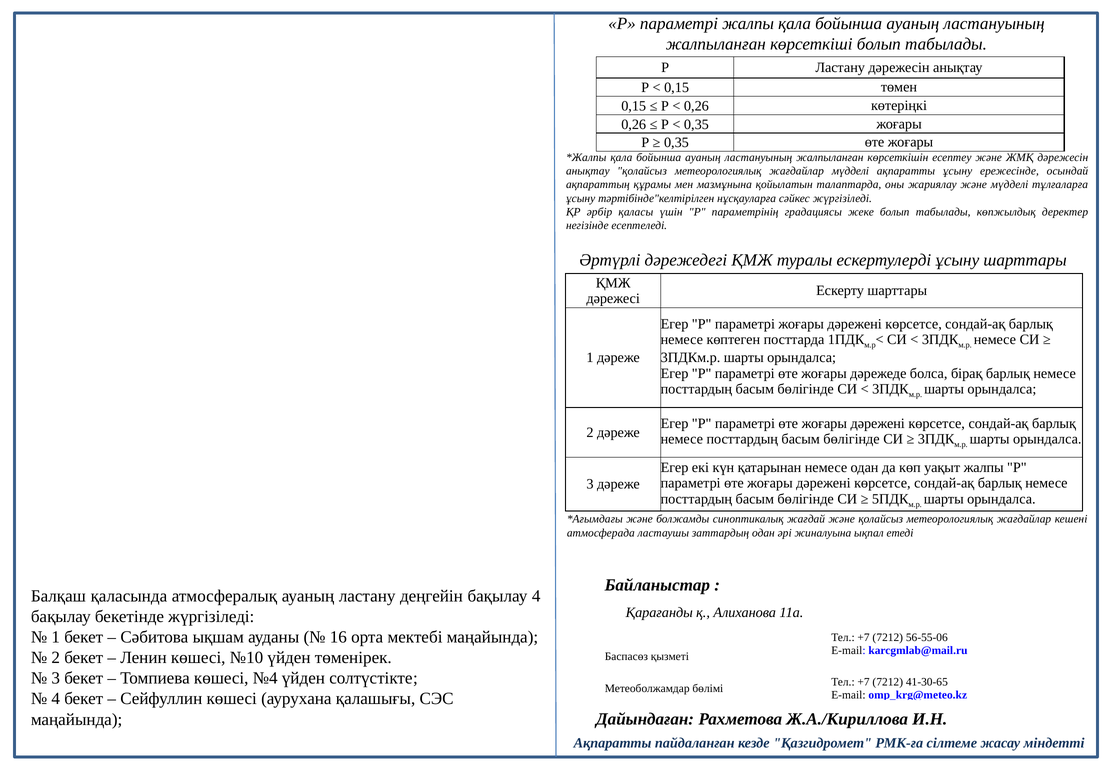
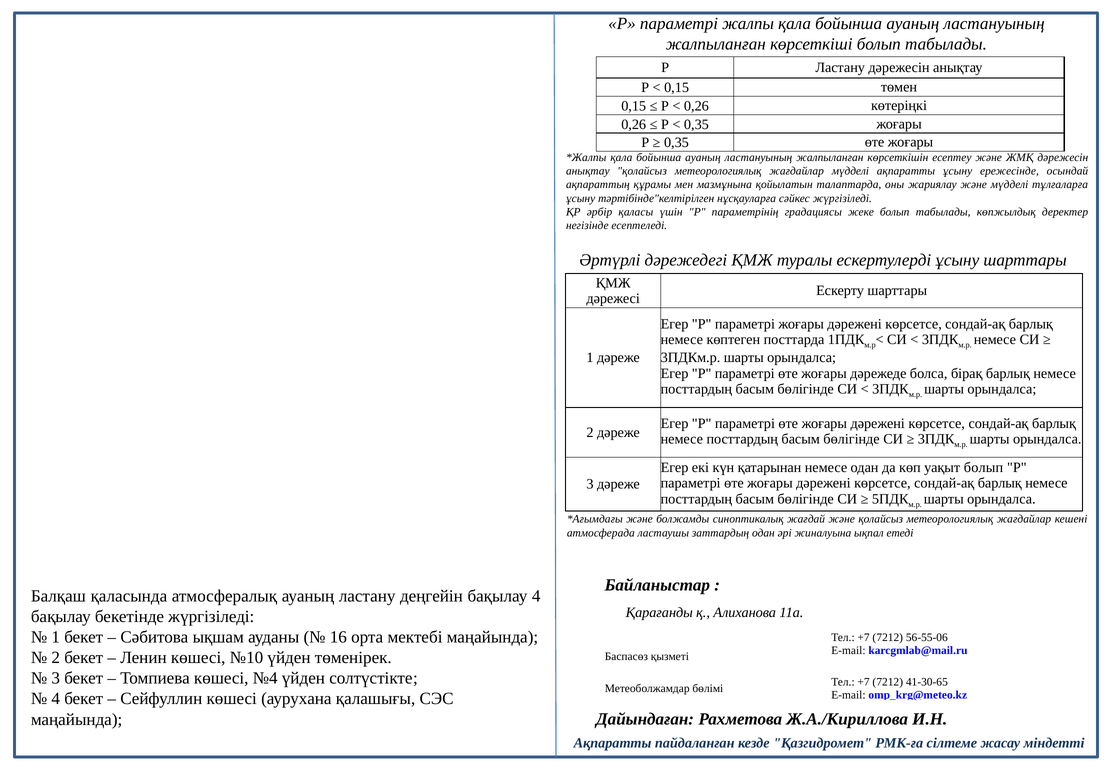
уақыт жалпы: жалпы -> болып (984, 467)
